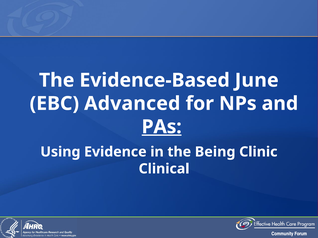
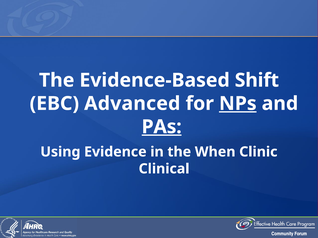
June: June -> Shift (257, 80)
NPs underline: none -> present (238, 104)
Being: Being -> When (215, 152)
